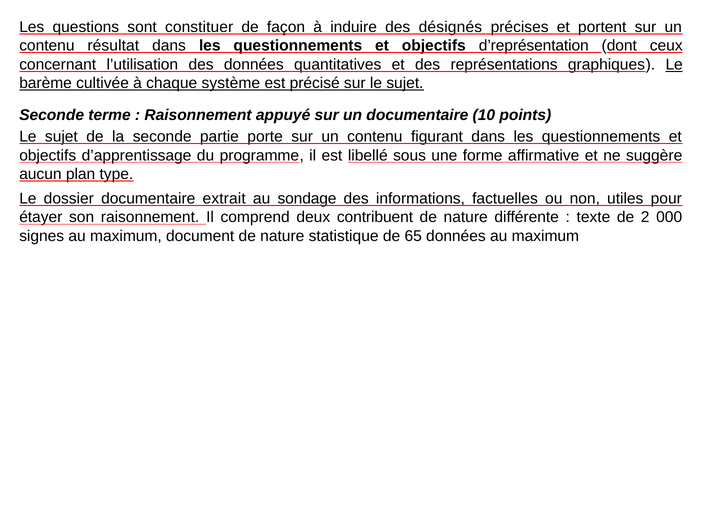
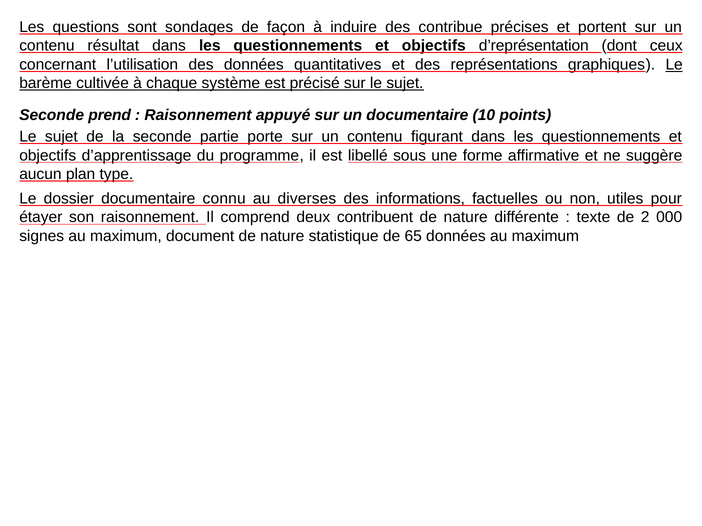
constituer: constituer -> sondages (199, 27)
désignés: désignés -> contribue (450, 27)
terme: terme -> prend (110, 115)
extrait: extrait -> connu (224, 199)
sondage: sondage -> diverses (307, 199)
